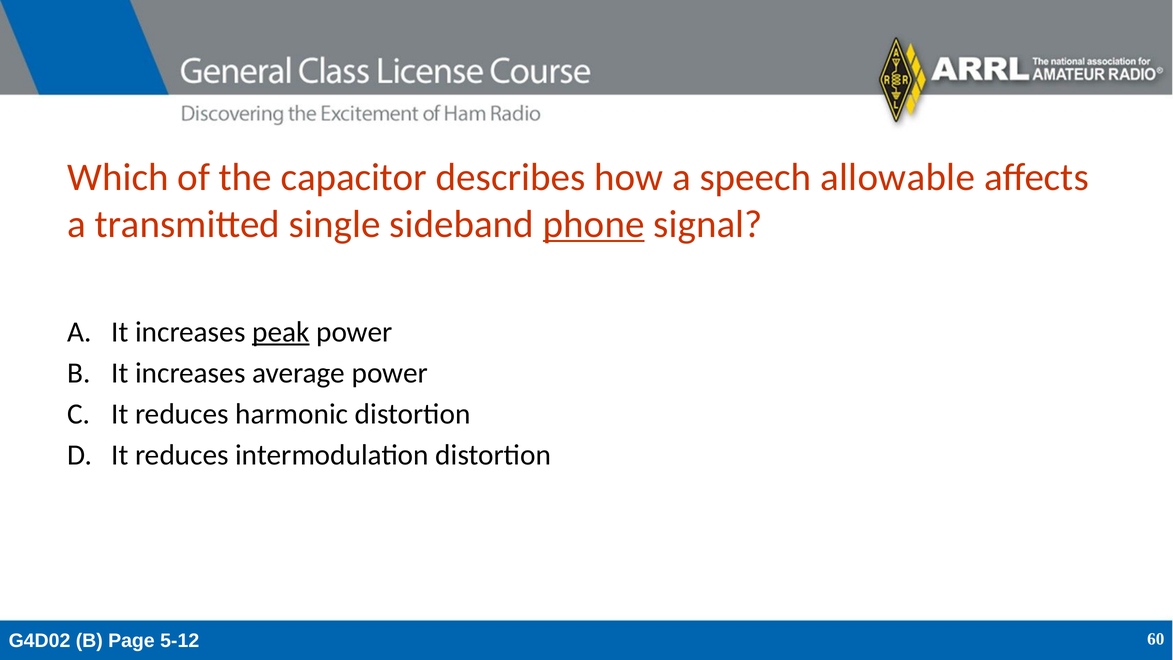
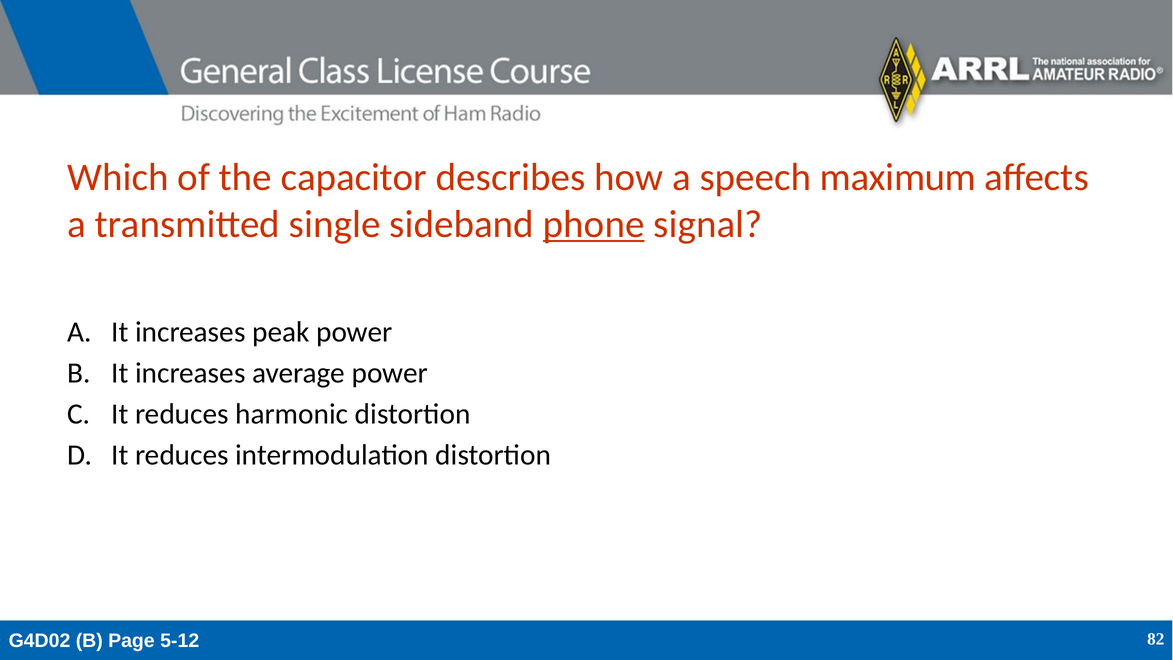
allowable: allowable -> maximum (898, 177)
peak underline: present -> none (281, 332)
60: 60 -> 82 (1156, 639)
